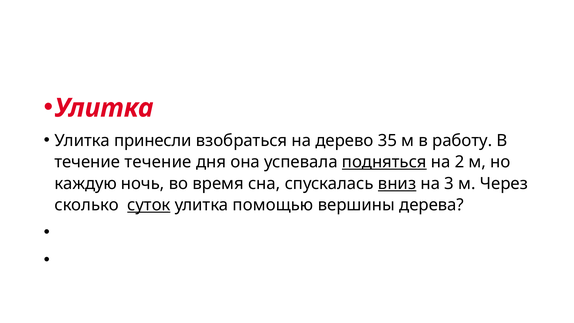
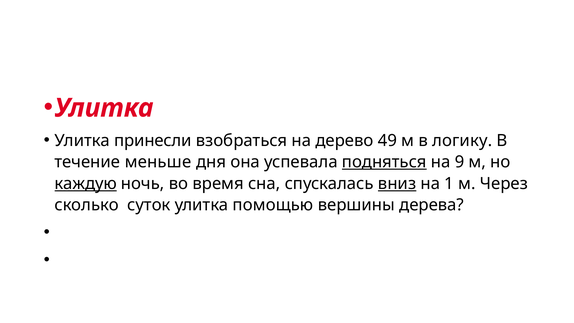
35: 35 -> 49 (387, 140)
работу: работу -> логику (462, 140)
течение течение: течение -> меньше (158, 162)
2: 2 -> 9 (460, 162)
каждую underline: none -> present (86, 183)
3: 3 -> 1 (449, 183)
суток underline: present -> none (149, 205)
